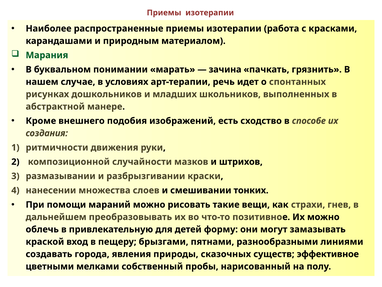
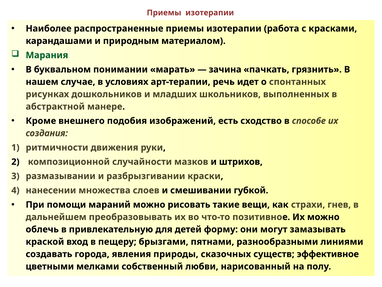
тонких: тонких -> губкой (251, 190)
пробы: пробы -> любви (202, 266)
